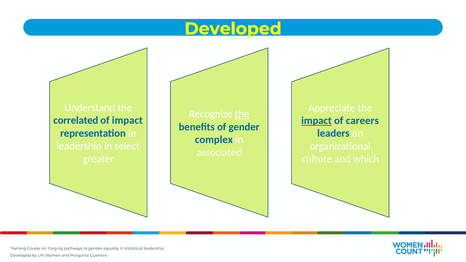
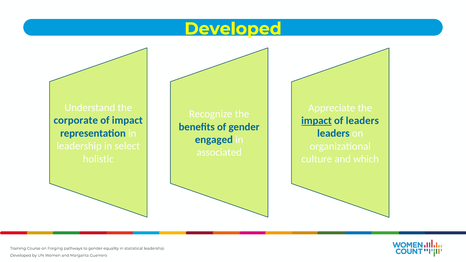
the underline: present -> none (242, 114)
correlated: correlated -> corporate (76, 120)
of careers: careers -> leaders (362, 121)
complex: complex -> engaged (214, 140)
greater: greater -> holistic (98, 159)
